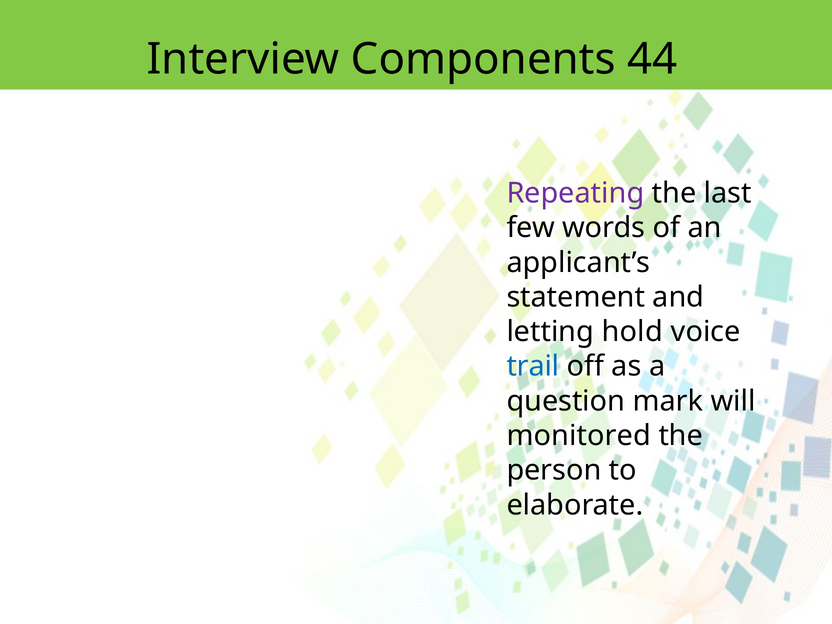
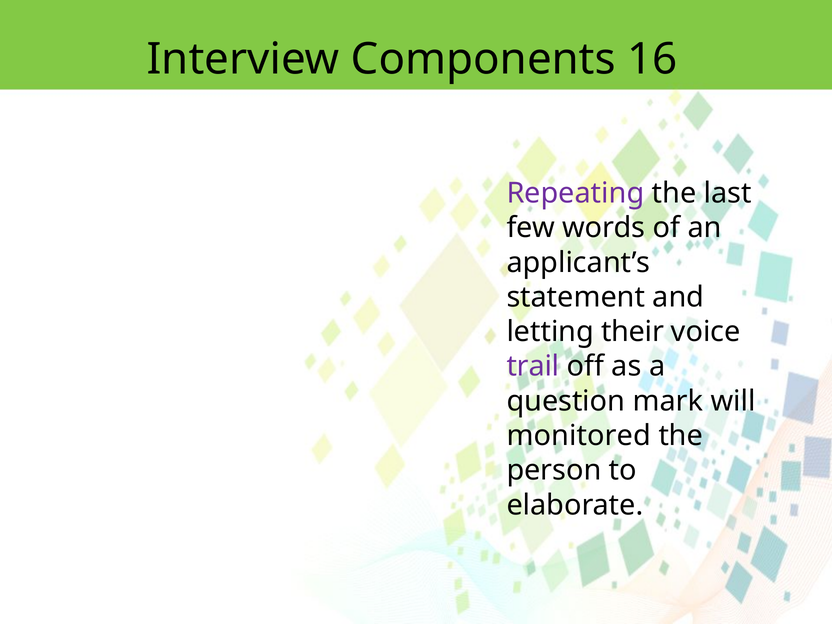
44: 44 -> 16 (652, 59)
hold: hold -> their (633, 332)
trail colour: blue -> purple (533, 366)
